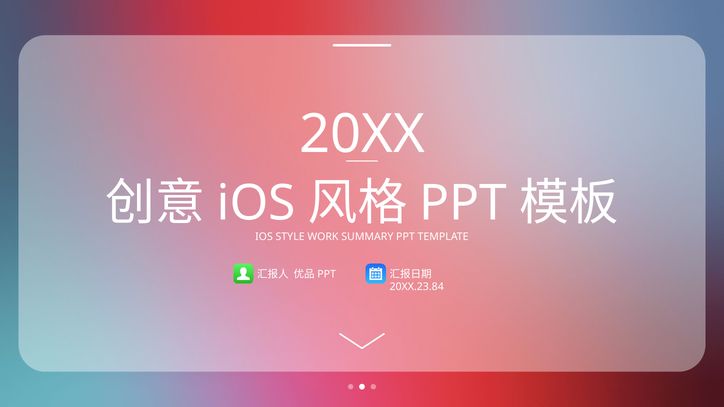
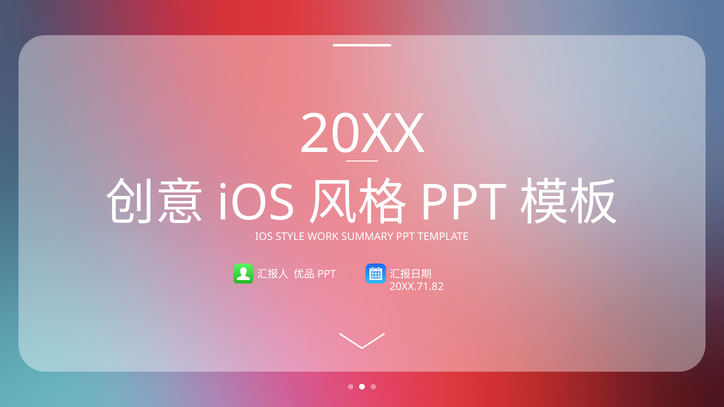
20XX.23.84: 20XX.23.84 -> 20XX.71.82 (417, 287)
